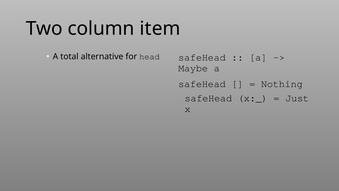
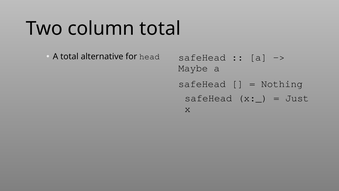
column item: item -> total (160, 28)
